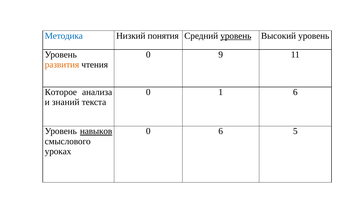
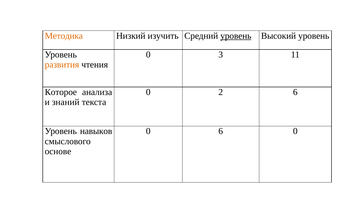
Методика colour: blue -> orange (64, 36)
понятия: понятия -> изучить (163, 36)
9: 9 -> 3 (221, 55)
1: 1 -> 2 (221, 92)
навыков underline: present -> none (96, 131)
6 5: 5 -> 0 (295, 131)
уроках: уроках -> основе (58, 151)
